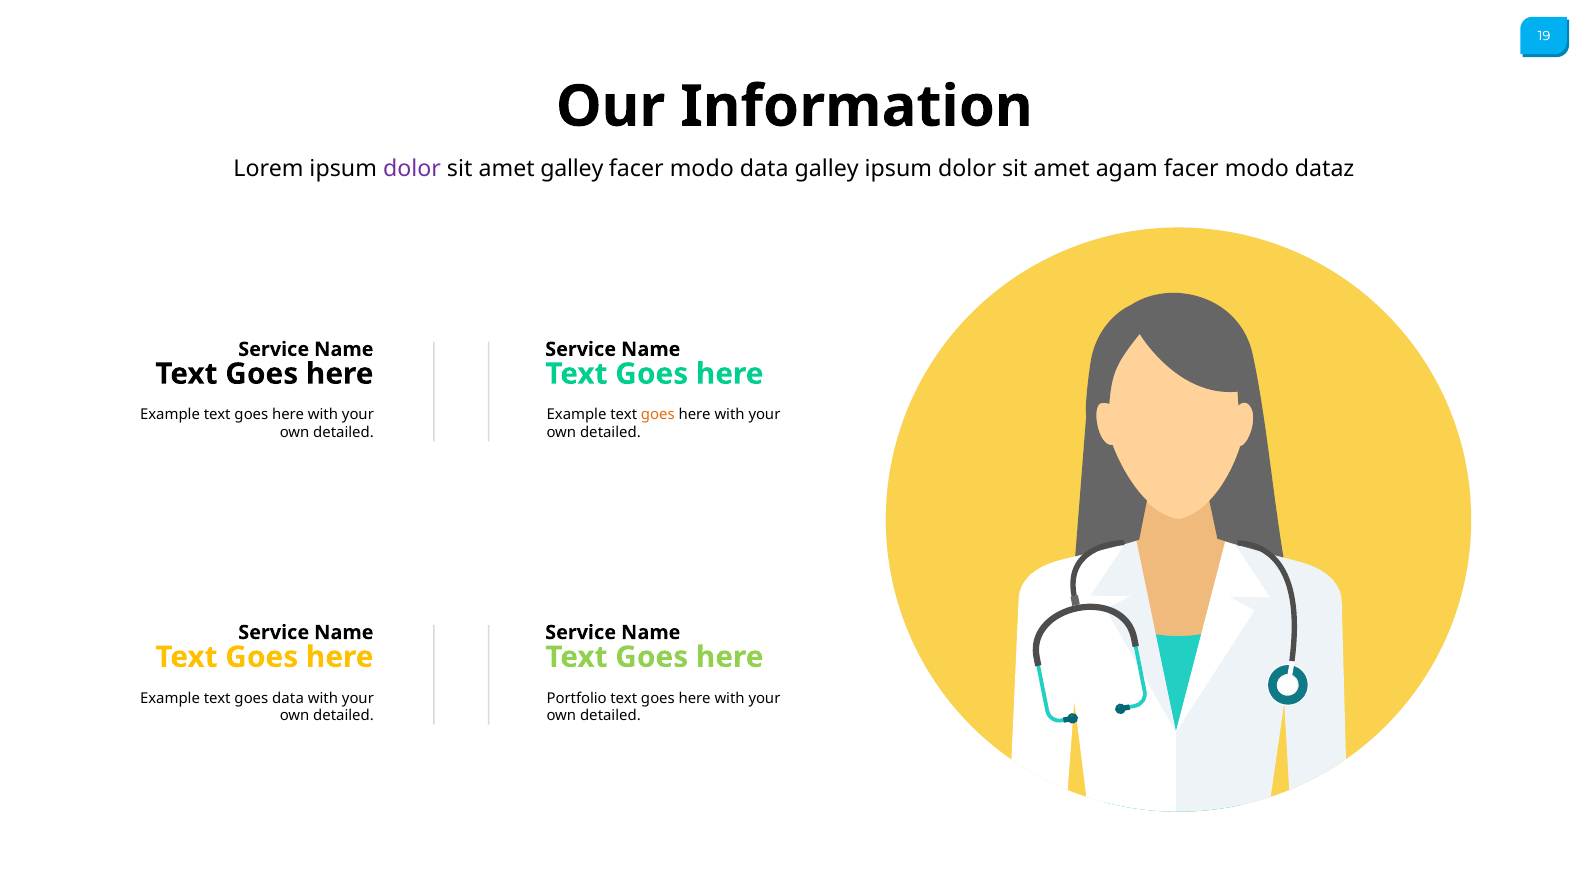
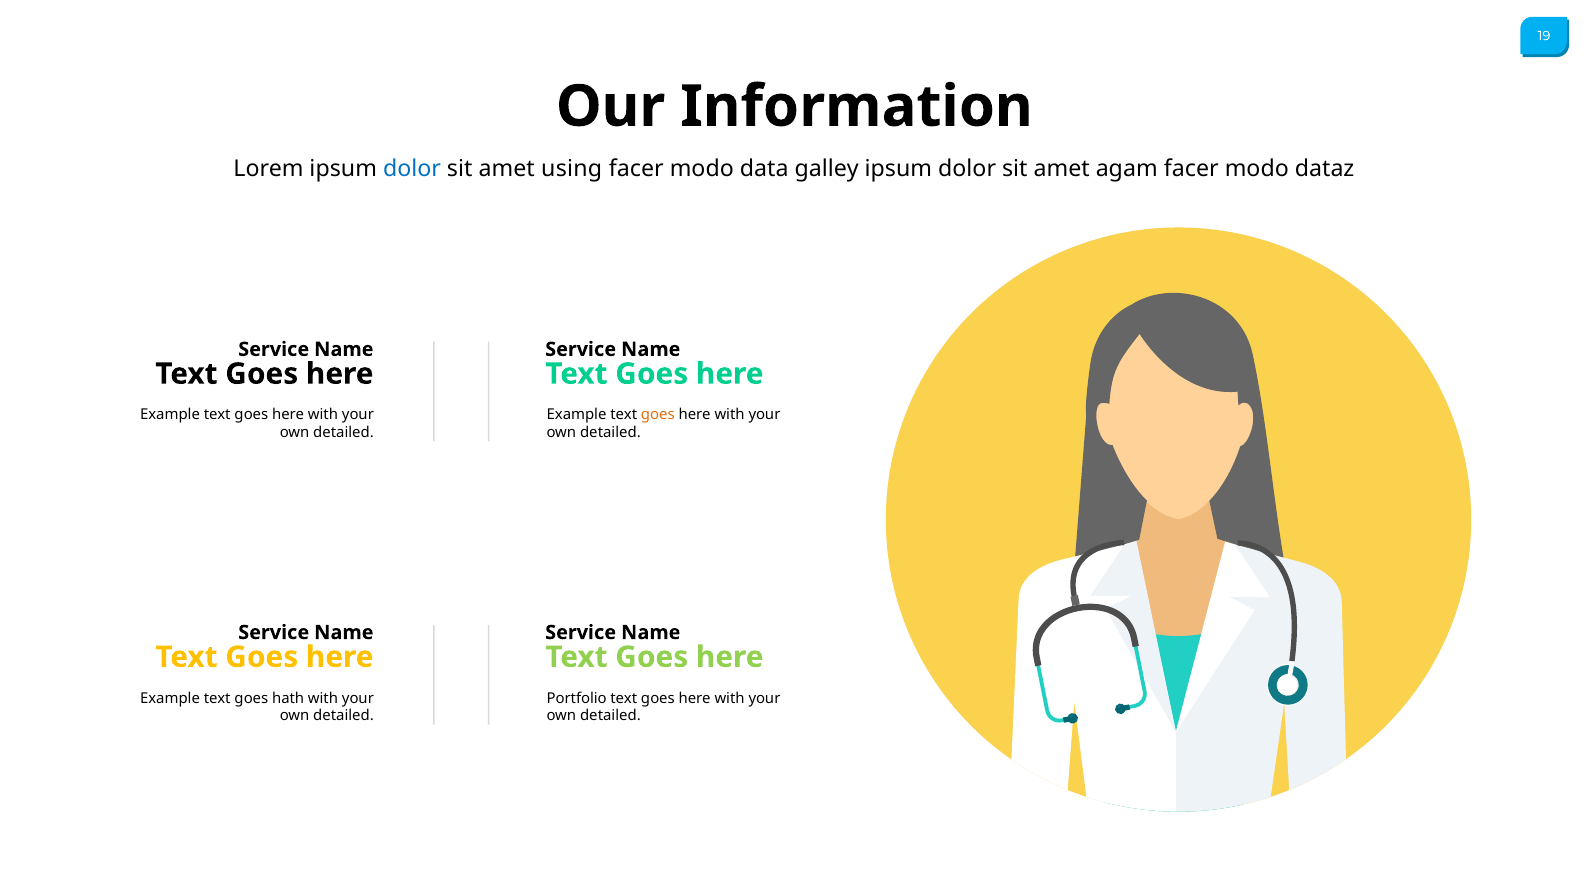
dolor colour: purple -> blue (412, 169)
amet galley: galley -> using (572, 169)
goes data: data -> hath (288, 698)
